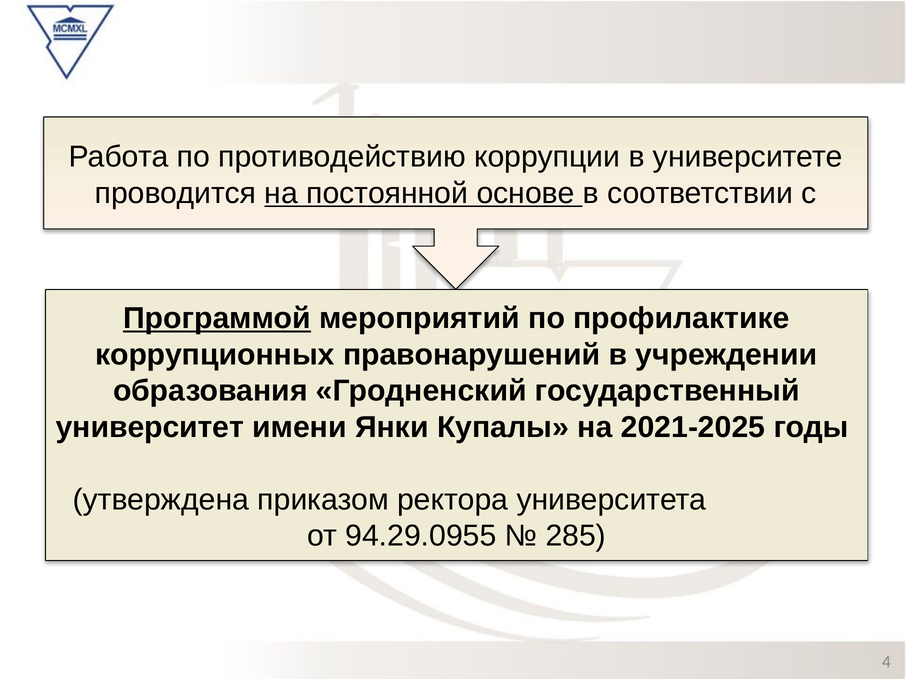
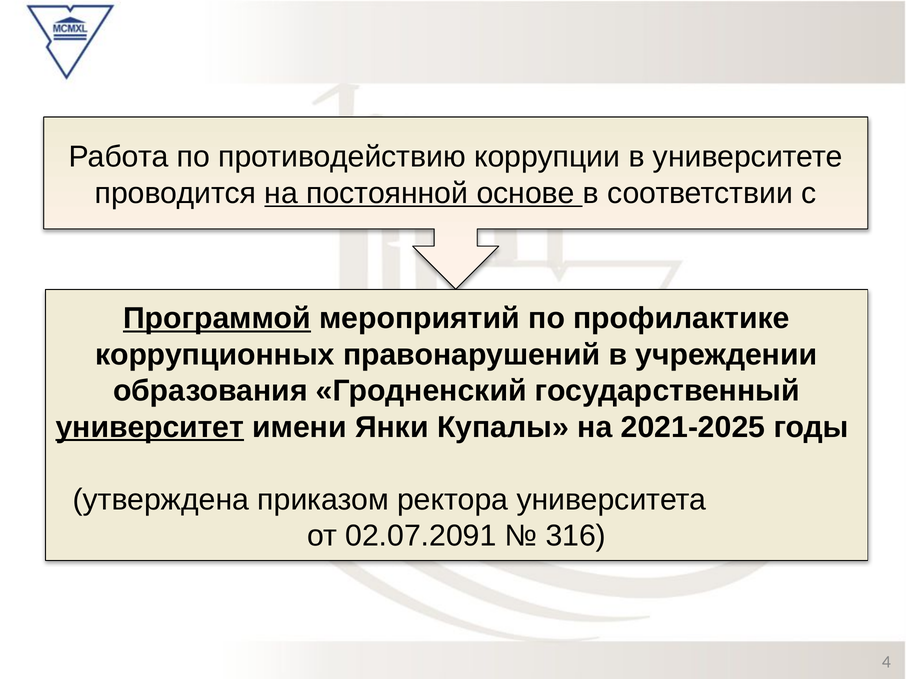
университет underline: none -> present (150, 427)
94.29.0955: 94.29.0955 -> 02.07.2091 (421, 536)
285: 285 -> 316 (576, 536)
